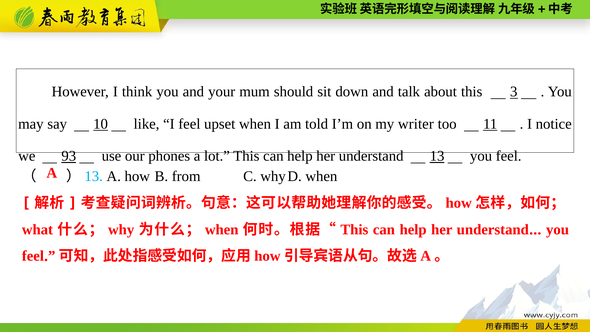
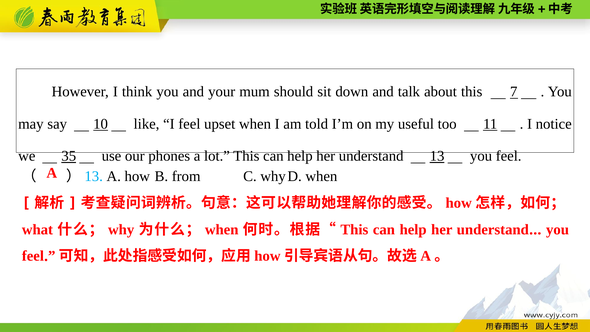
3: 3 -> 7 (514, 92)
writer: writer -> useful (416, 124)
93: 93 -> 35 (69, 156)
